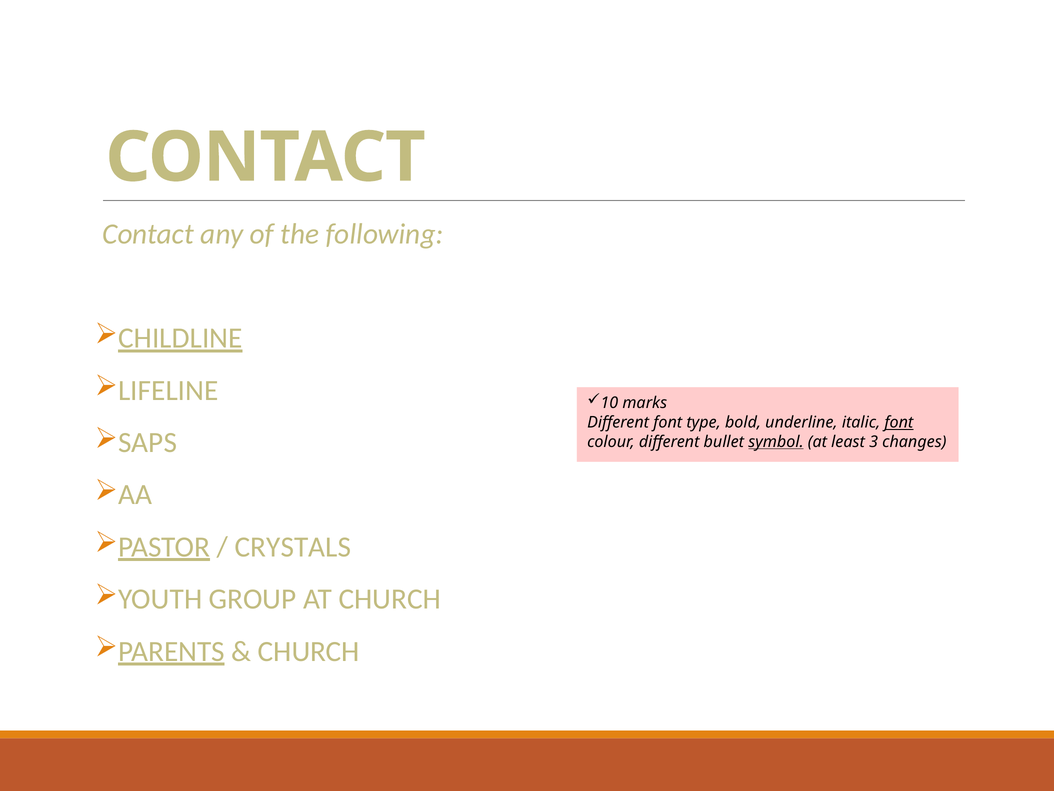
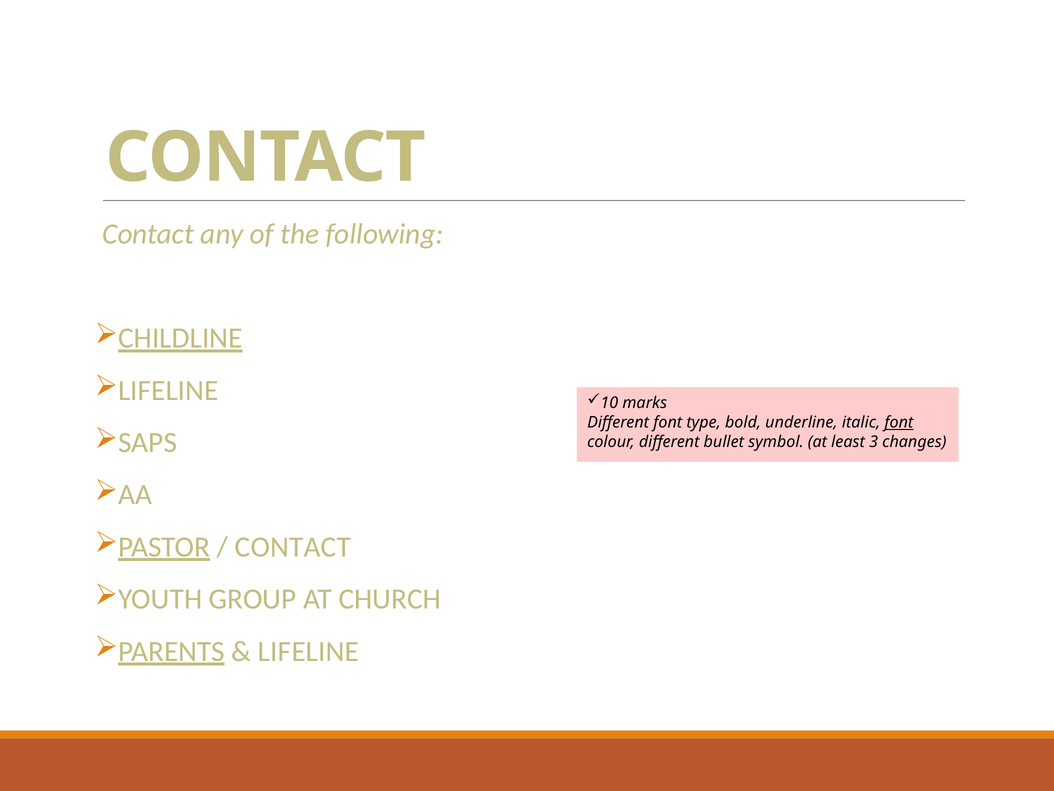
symbol underline: present -> none (776, 442)
CRYSTALS: CRYSTALS -> CONTACT (293, 547)
CHURCH: CHURCH -> LIFELINE (309, 651)
